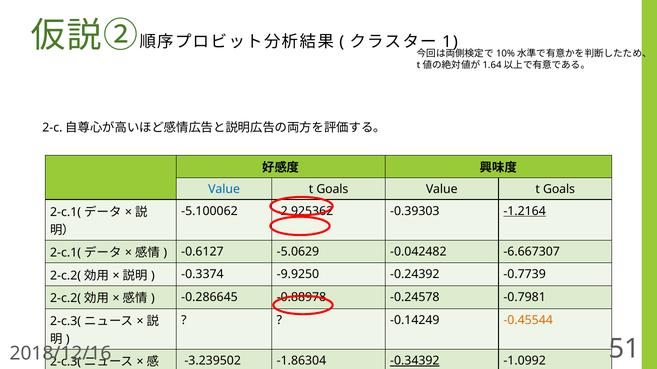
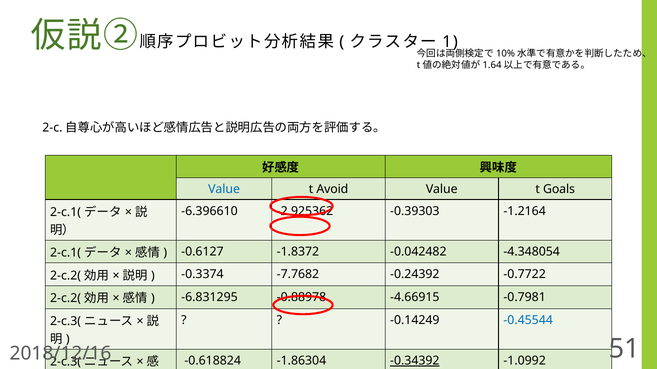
Goals: Goals -> Avoid (332, 190)
-5.100062: -5.100062 -> -6.396610 (209, 211)
-1.2164 underline: present -> none (525, 211)
-5.0629: -5.0629 -> -1.8372 (298, 252)
-6.667307: -6.667307 -> -4.348054 (532, 252)
-9.9250: -9.9250 -> -7.7682 (298, 275)
-0.7739: -0.7739 -> -0.7722 (525, 275)
-0.286645: -0.286645 -> -6.831295 (209, 298)
-0.24578: -0.24578 -> -4.66915 (415, 298)
-0.45544 colour: orange -> blue (528, 321)
-3.239502: -3.239502 -> -0.618824 (213, 361)
